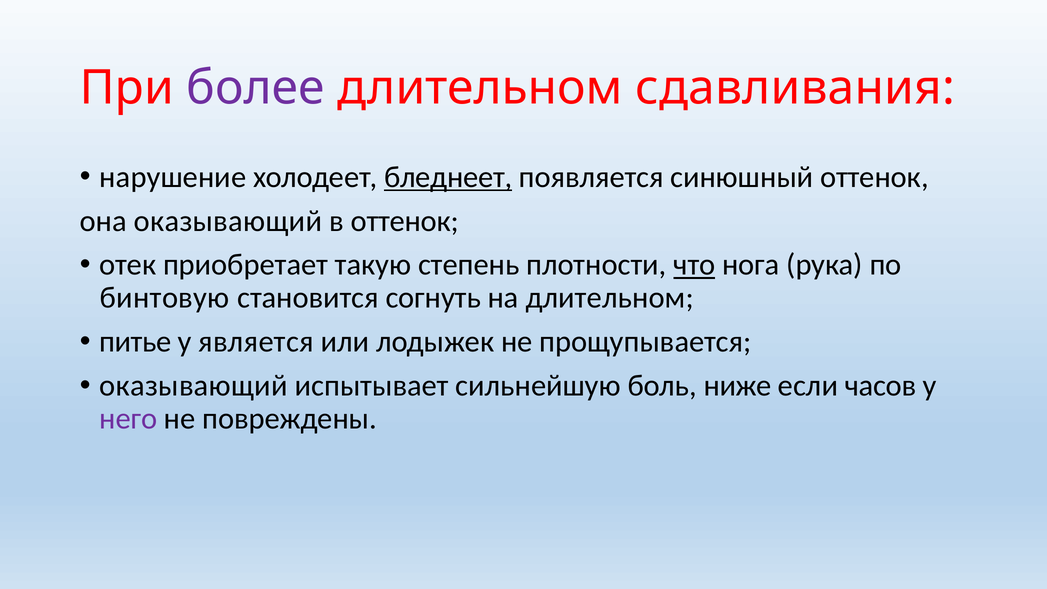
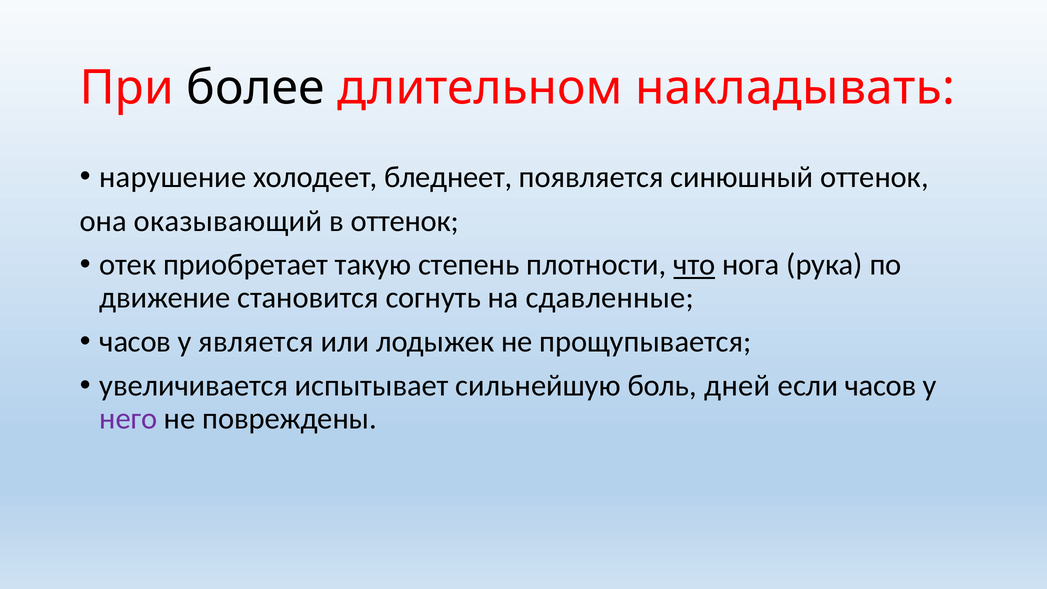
более colour: purple -> black (255, 88)
сдавливания: сдавливания -> накладывать (795, 88)
бледнеет underline: present -> none (448, 177)
бинтовую: бинтовую -> движение (165, 298)
на длительном: длительном -> сдавленные (610, 298)
питье: питье -> часов (135, 342)
оказывающий: оказывающий -> увеличивается (194, 386)
ниже: ниже -> дней (737, 386)
